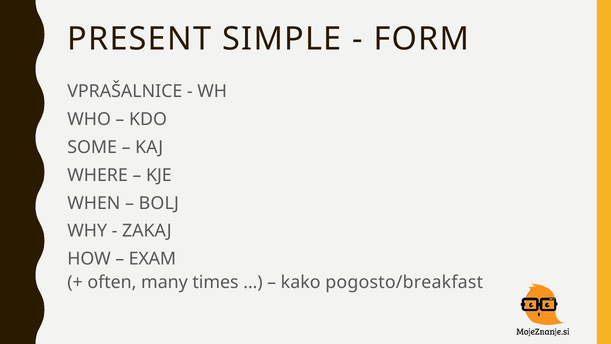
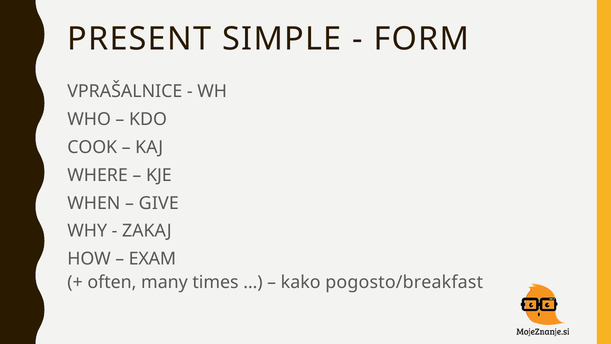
SOME: SOME -> COOK (92, 147)
BOLJ: BOLJ -> GIVE (159, 203)
